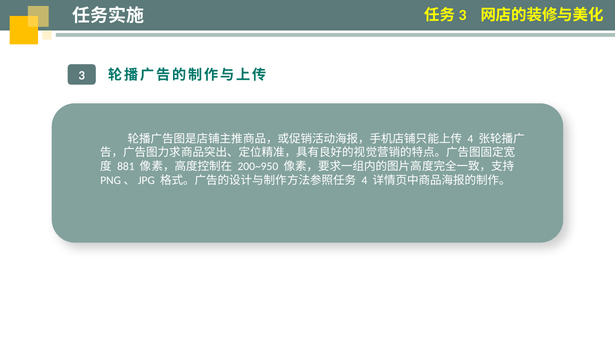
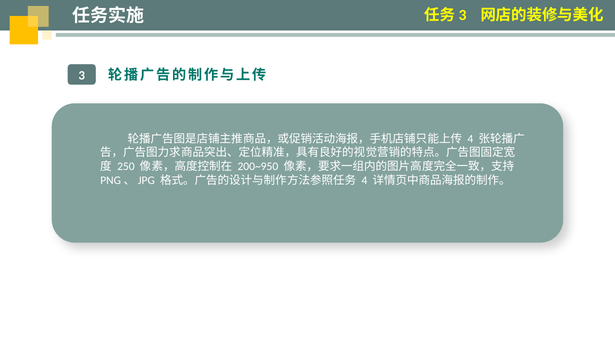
881: 881 -> 250 (126, 166)
